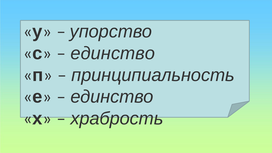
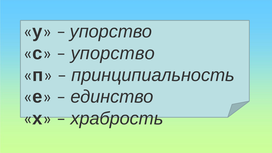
единство: единство -> упорство (113, 53)
